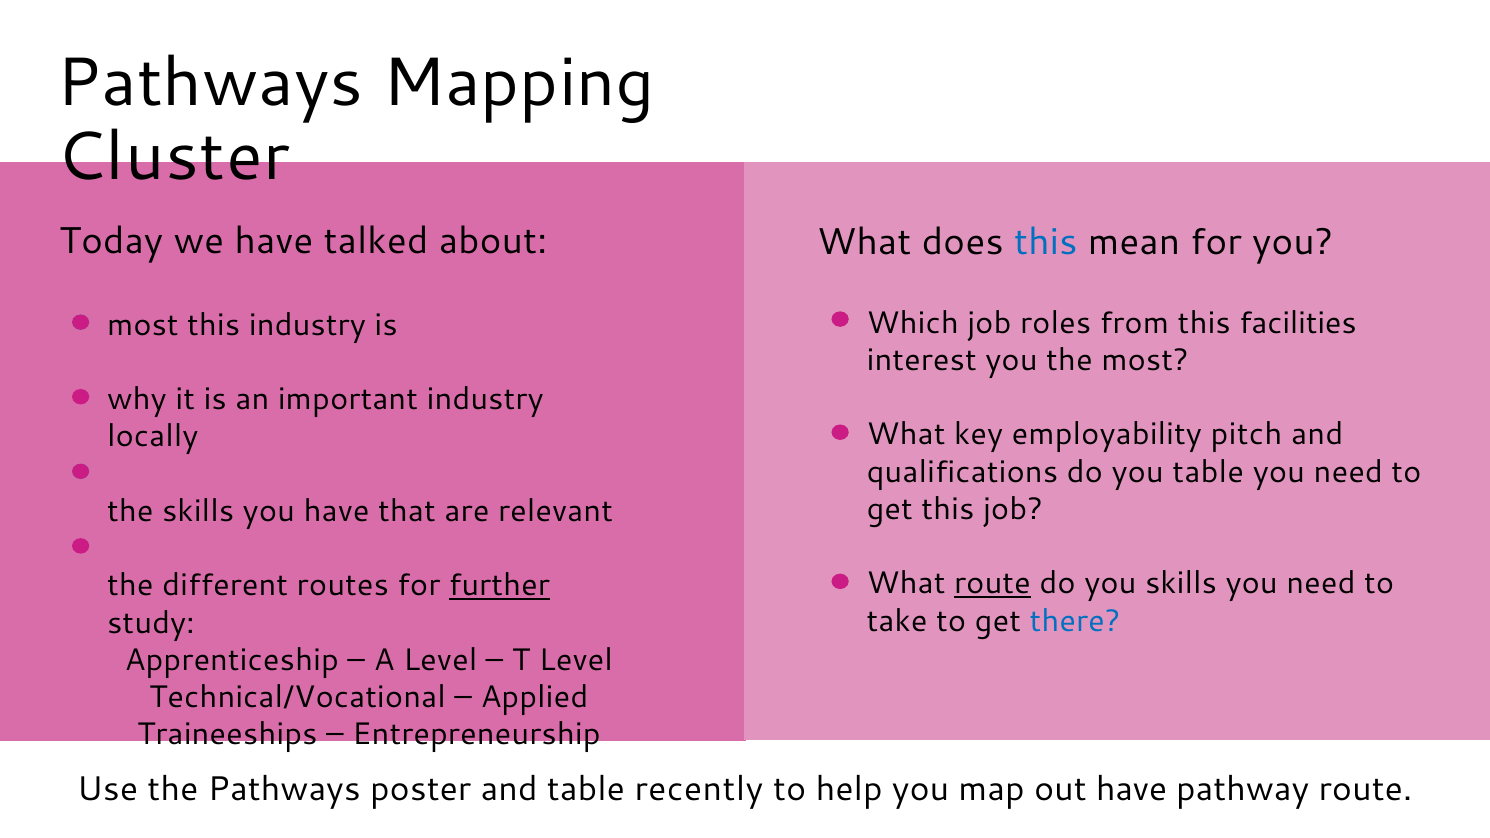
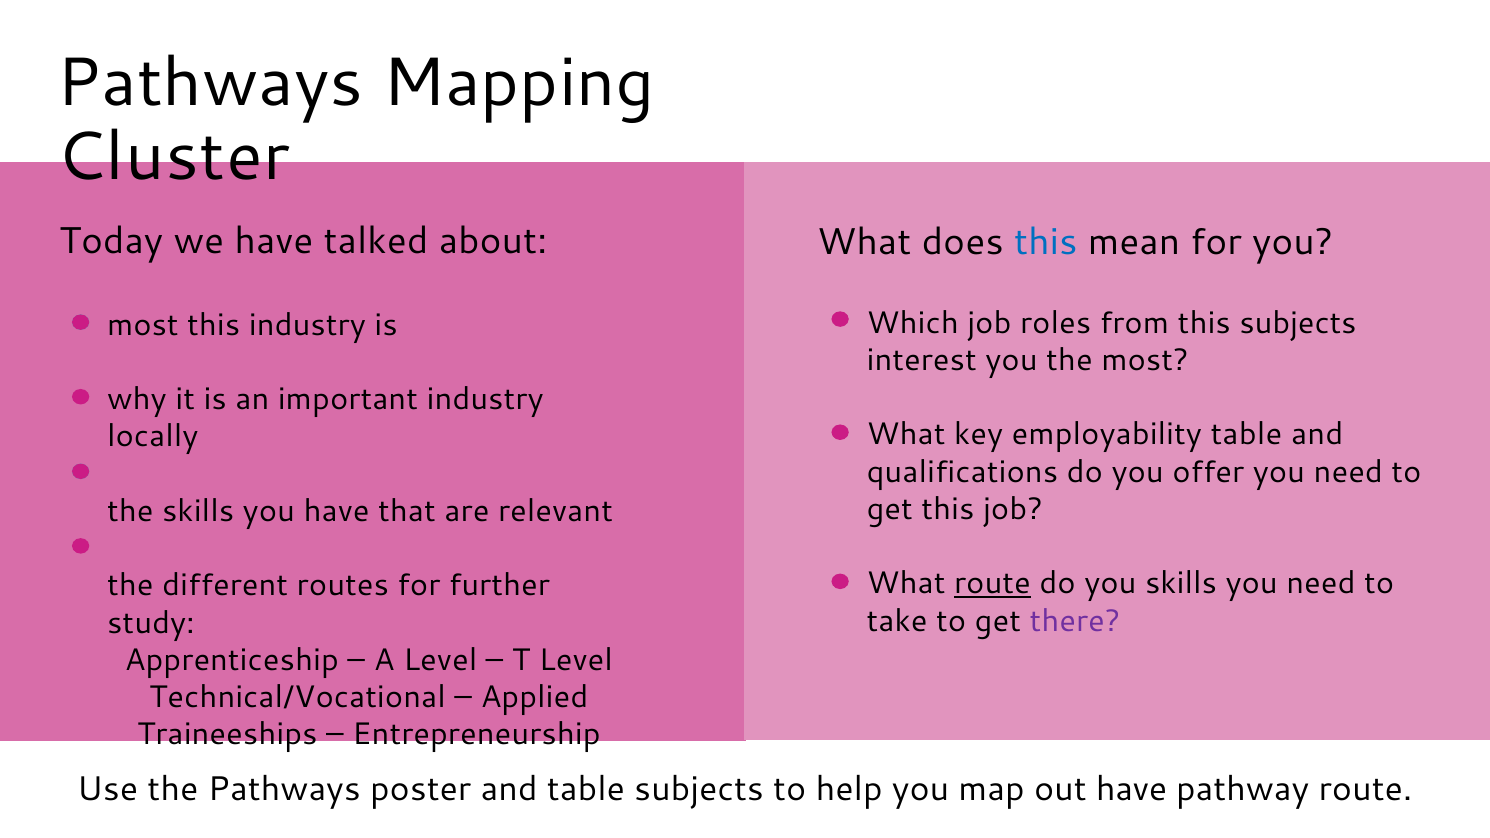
this facilities: facilities -> subjects (1298, 323)
employability pitch: pitch -> table (1246, 435)
you table: table -> offer (1208, 472)
further underline: present -> none (500, 586)
there colour: blue -> purple (1075, 621)
table recently: recently -> subjects (699, 790)
